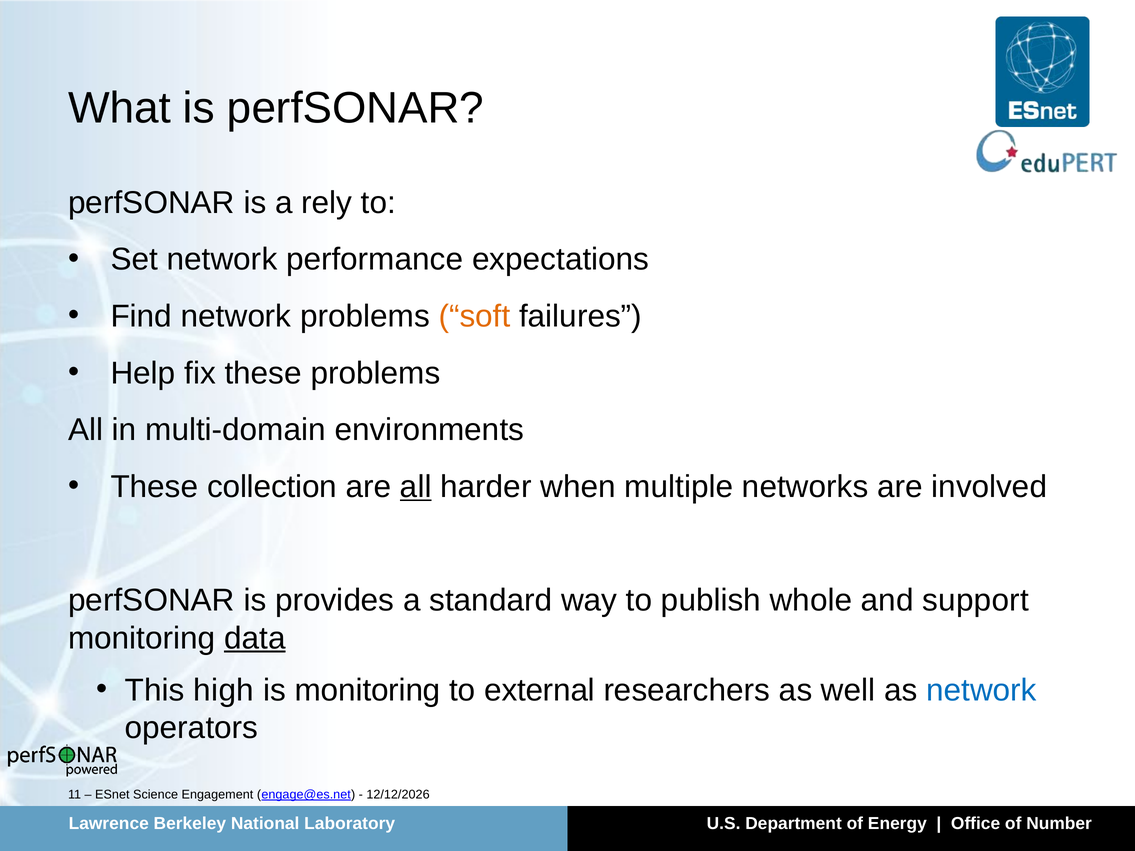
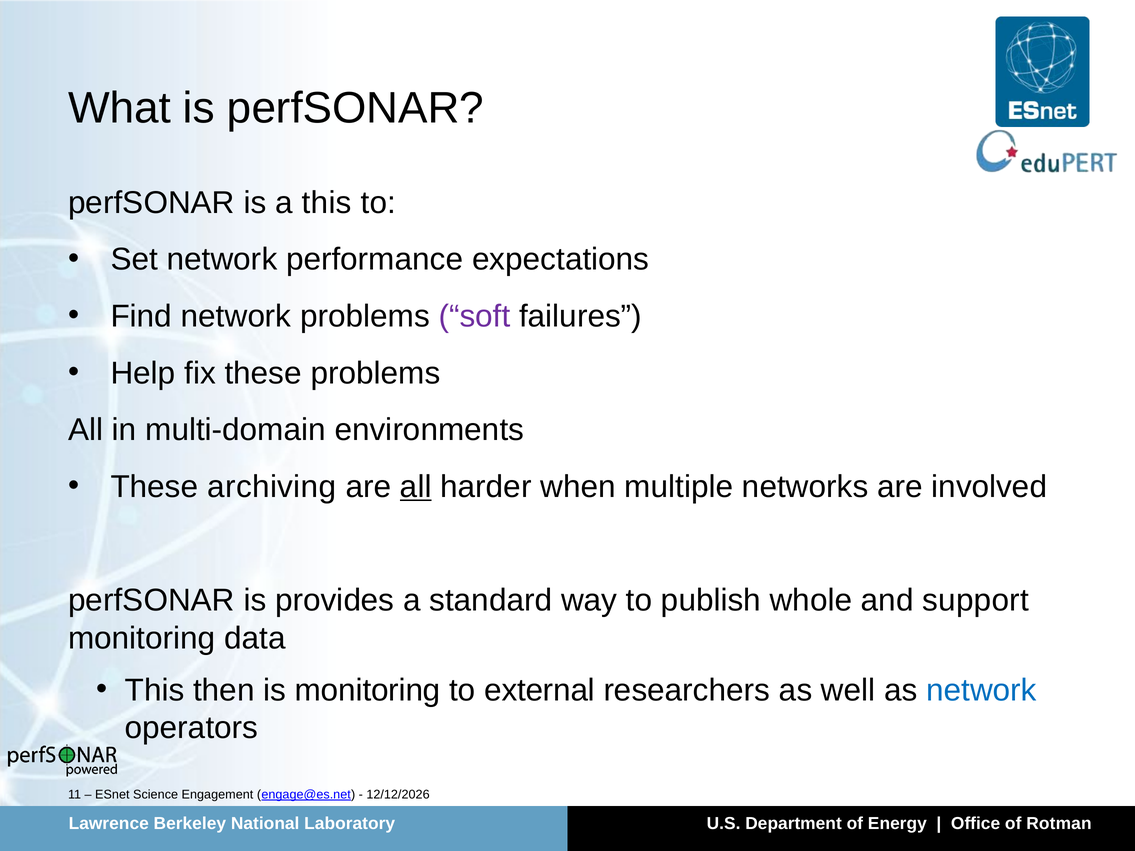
a rely: rely -> this (327, 203)
soft colour: orange -> purple (474, 316)
collection: collection -> archiving (272, 487)
data underline: present -> none (255, 638)
high: high -> then (224, 690)
Number: Number -> Rotman (1059, 824)
